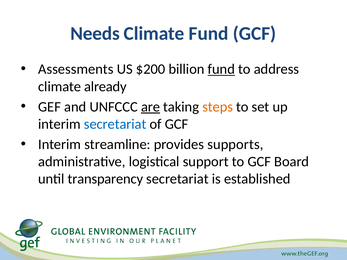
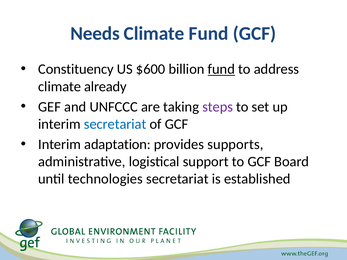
Assessments: Assessments -> Constituency (76, 69)
$200: $200 -> $600 (151, 69)
are underline: present -> none (151, 107)
steps colour: orange -> purple (218, 107)
streamline: streamline -> adaptation (118, 144)
transparency: transparency -> technologies (105, 179)
